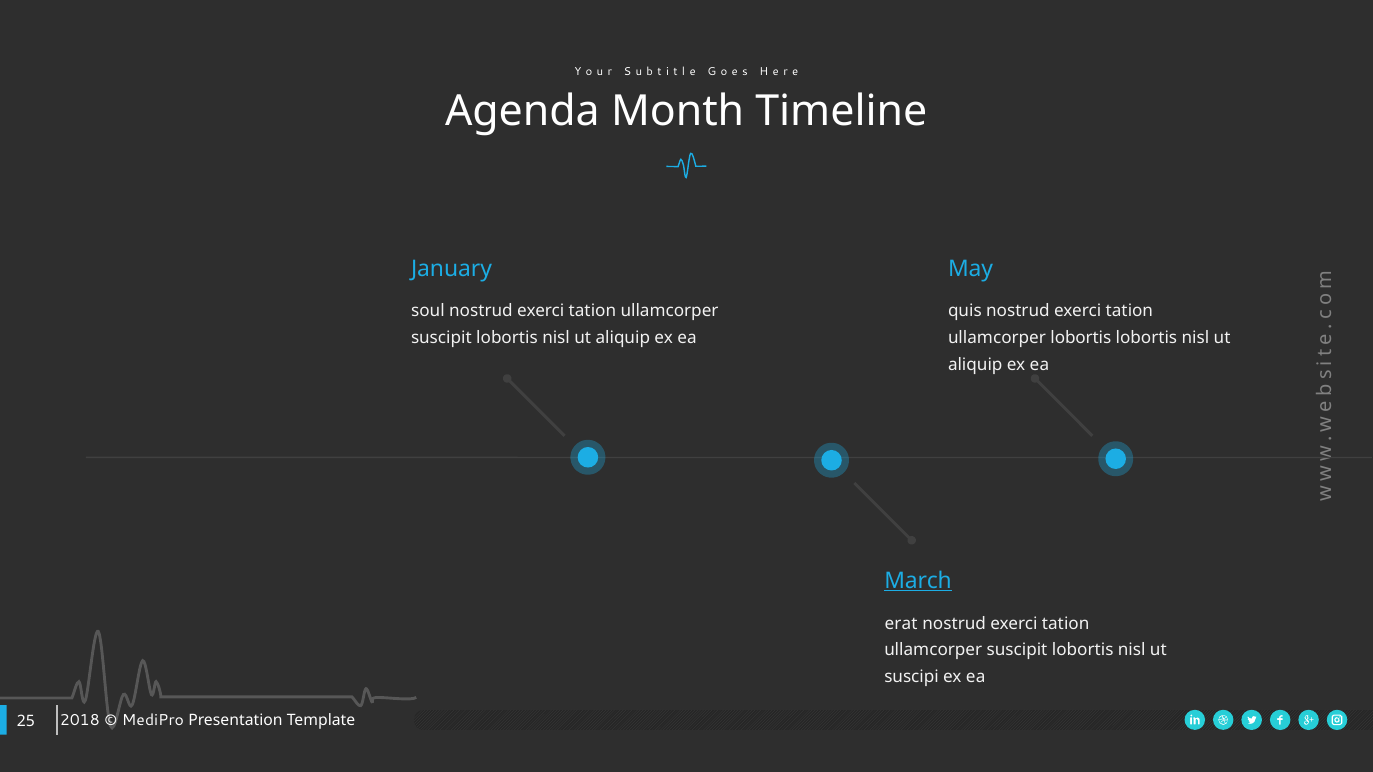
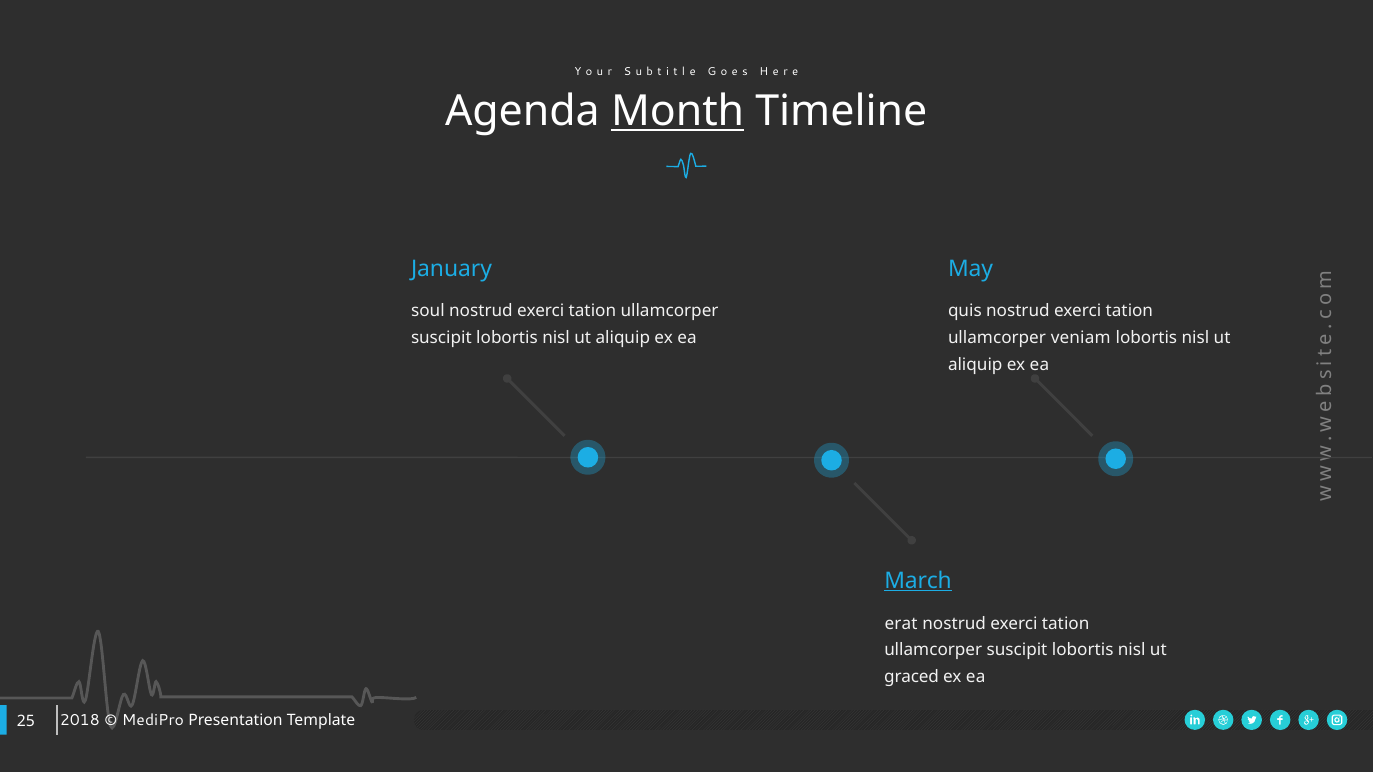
Month underline: none -> present (678, 112)
ullamcorper lobortis: lobortis -> veniam (1081, 338)
suscipi: suscipi -> graced (912, 677)
